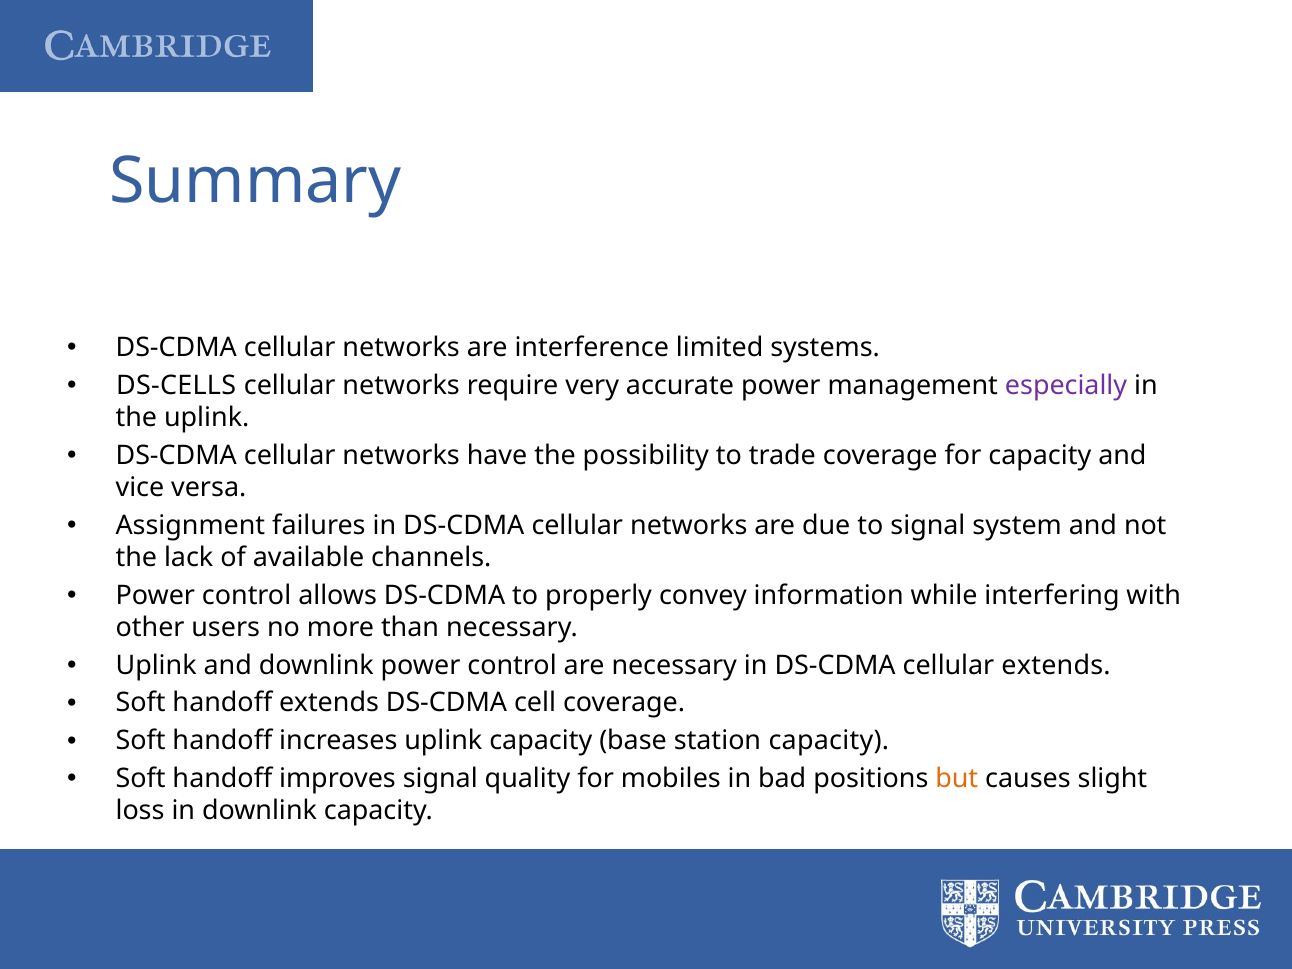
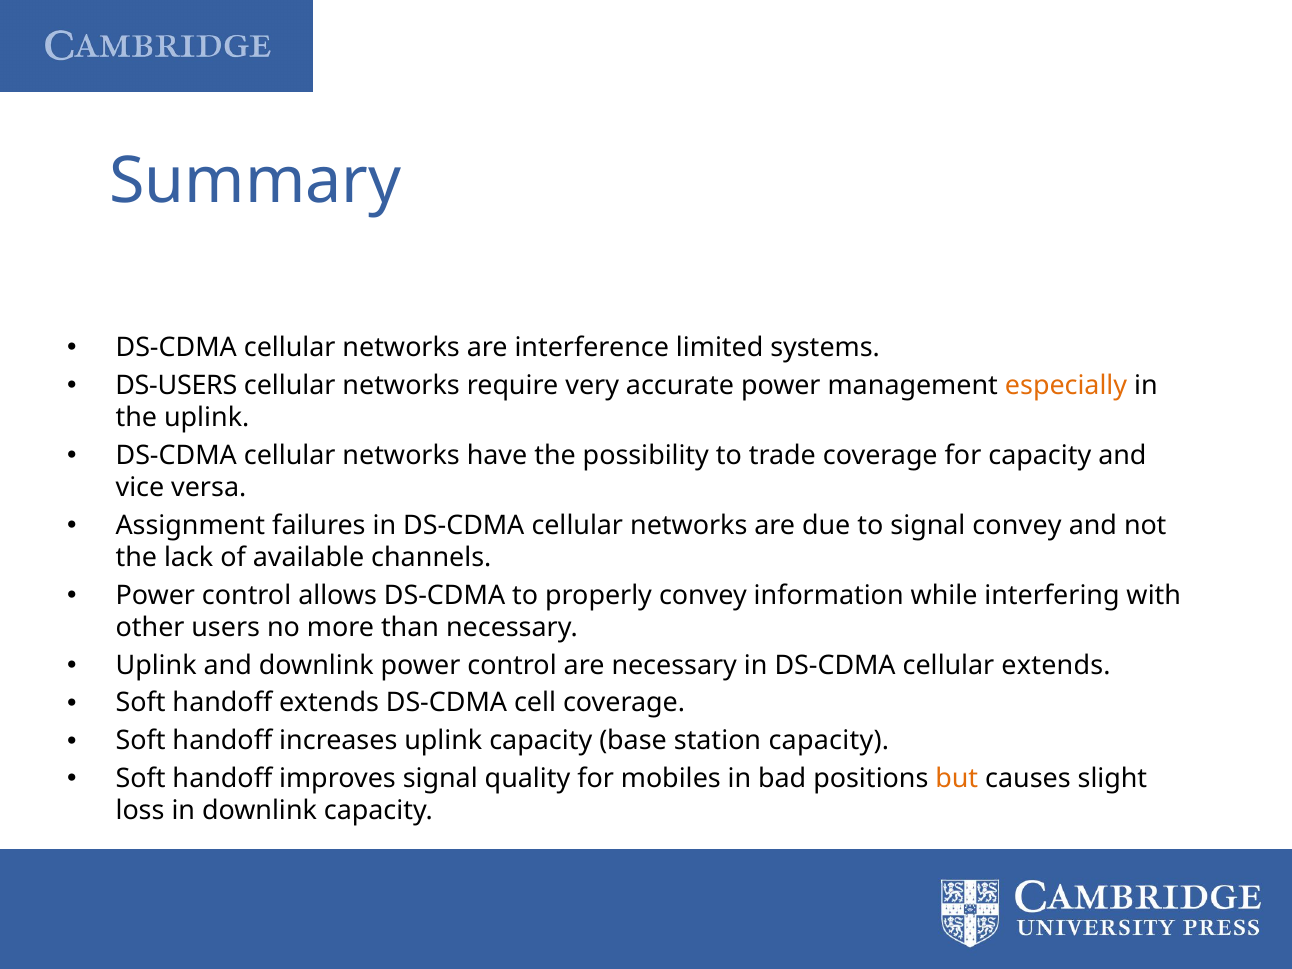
DS-CELLS: DS-CELLS -> DS-USERS (176, 385)
especially colour: purple -> orange (1066, 385)
signal system: system -> convey (1017, 525)
